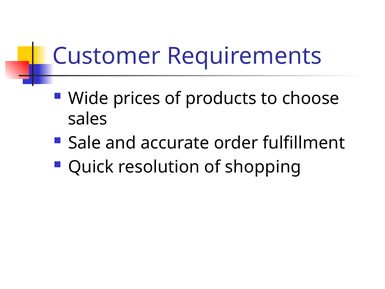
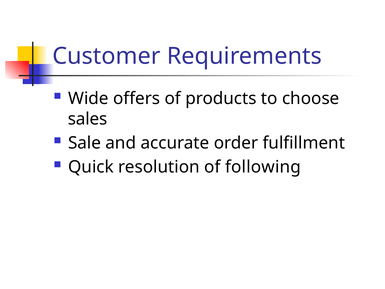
prices: prices -> offers (137, 98)
shopping: shopping -> following (263, 167)
